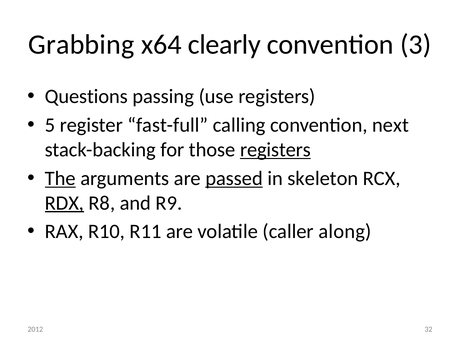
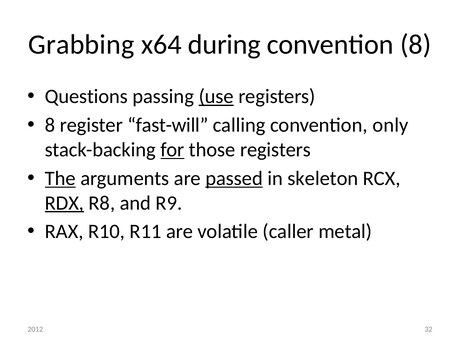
clearly: clearly -> during (224, 45)
convention 3: 3 -> 8 (416, 45)
use underline: none -> present (216, 97)
5: 5 -> 8 (50, 125)
fast-full: fast-full -> fast-will (168, 125)
next: next -> only (391, 125)
for underline: none -> present (172, 150)
registers underline: present -> none (275, 150)
along: along -> metal (345, 232)
